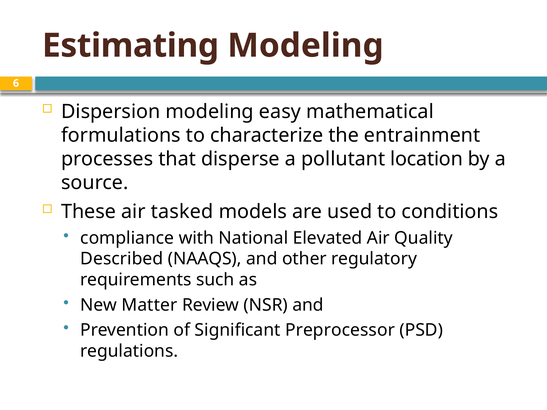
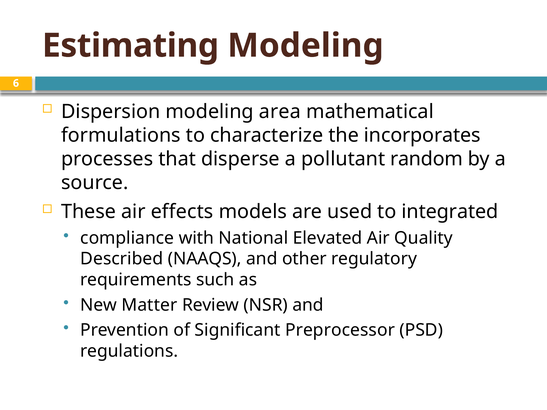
easy: easy -> area (280, 112)
entrainment: entrainment -> incorporates (422, 135)
location: location -> random (427, 159)
tasked: tasked -> effects (182, 212)
conditions: conditions -> integrated (450, 212)
